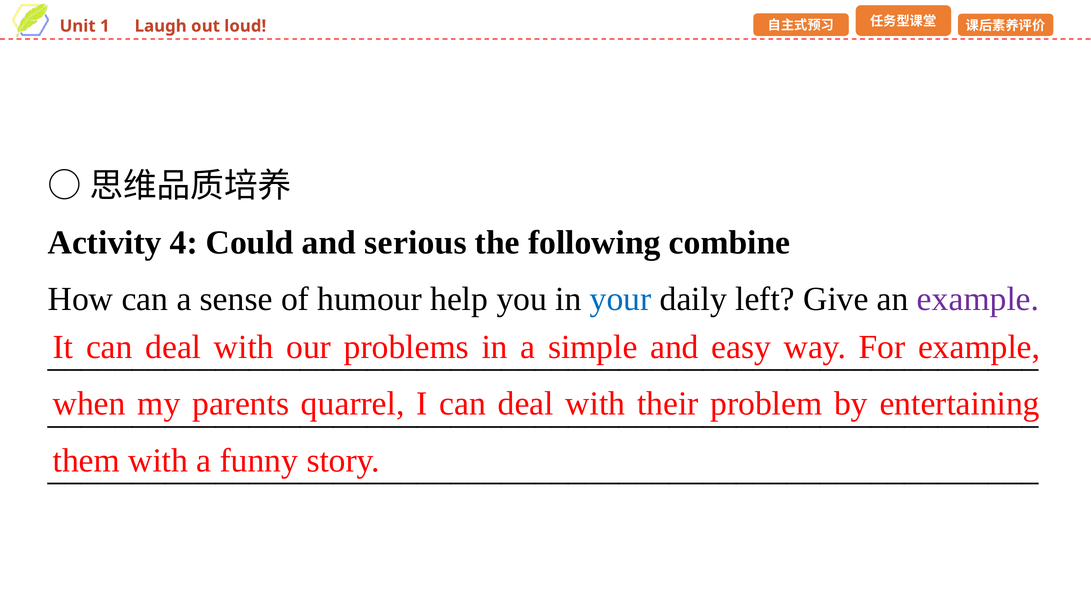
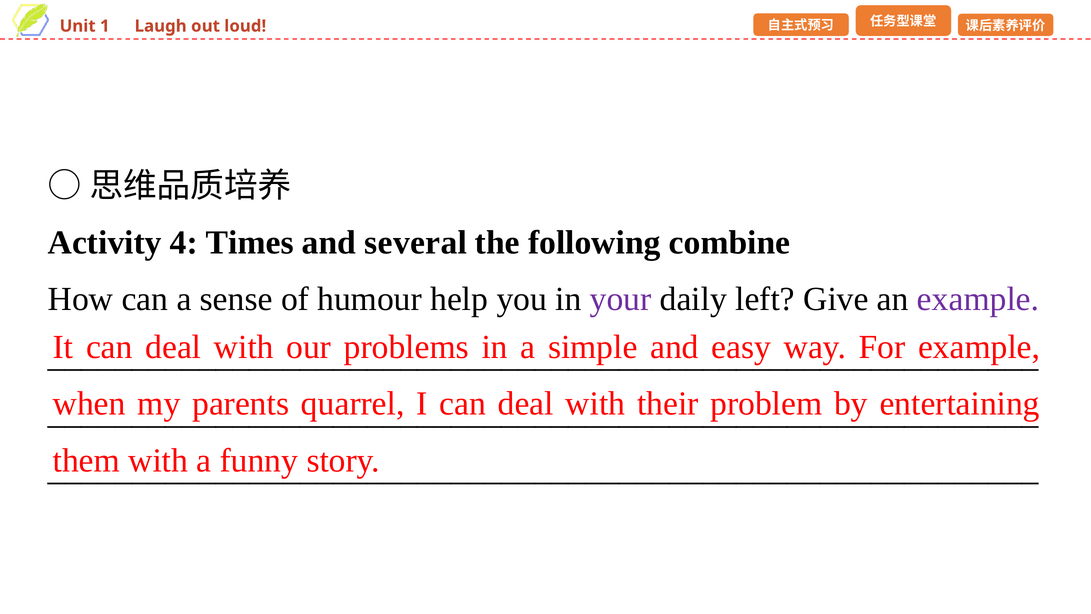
Could: Could -> Times (250, 242)
serious: serious -> several (416, 242)
your colour: blue -> purple (621, 299)
